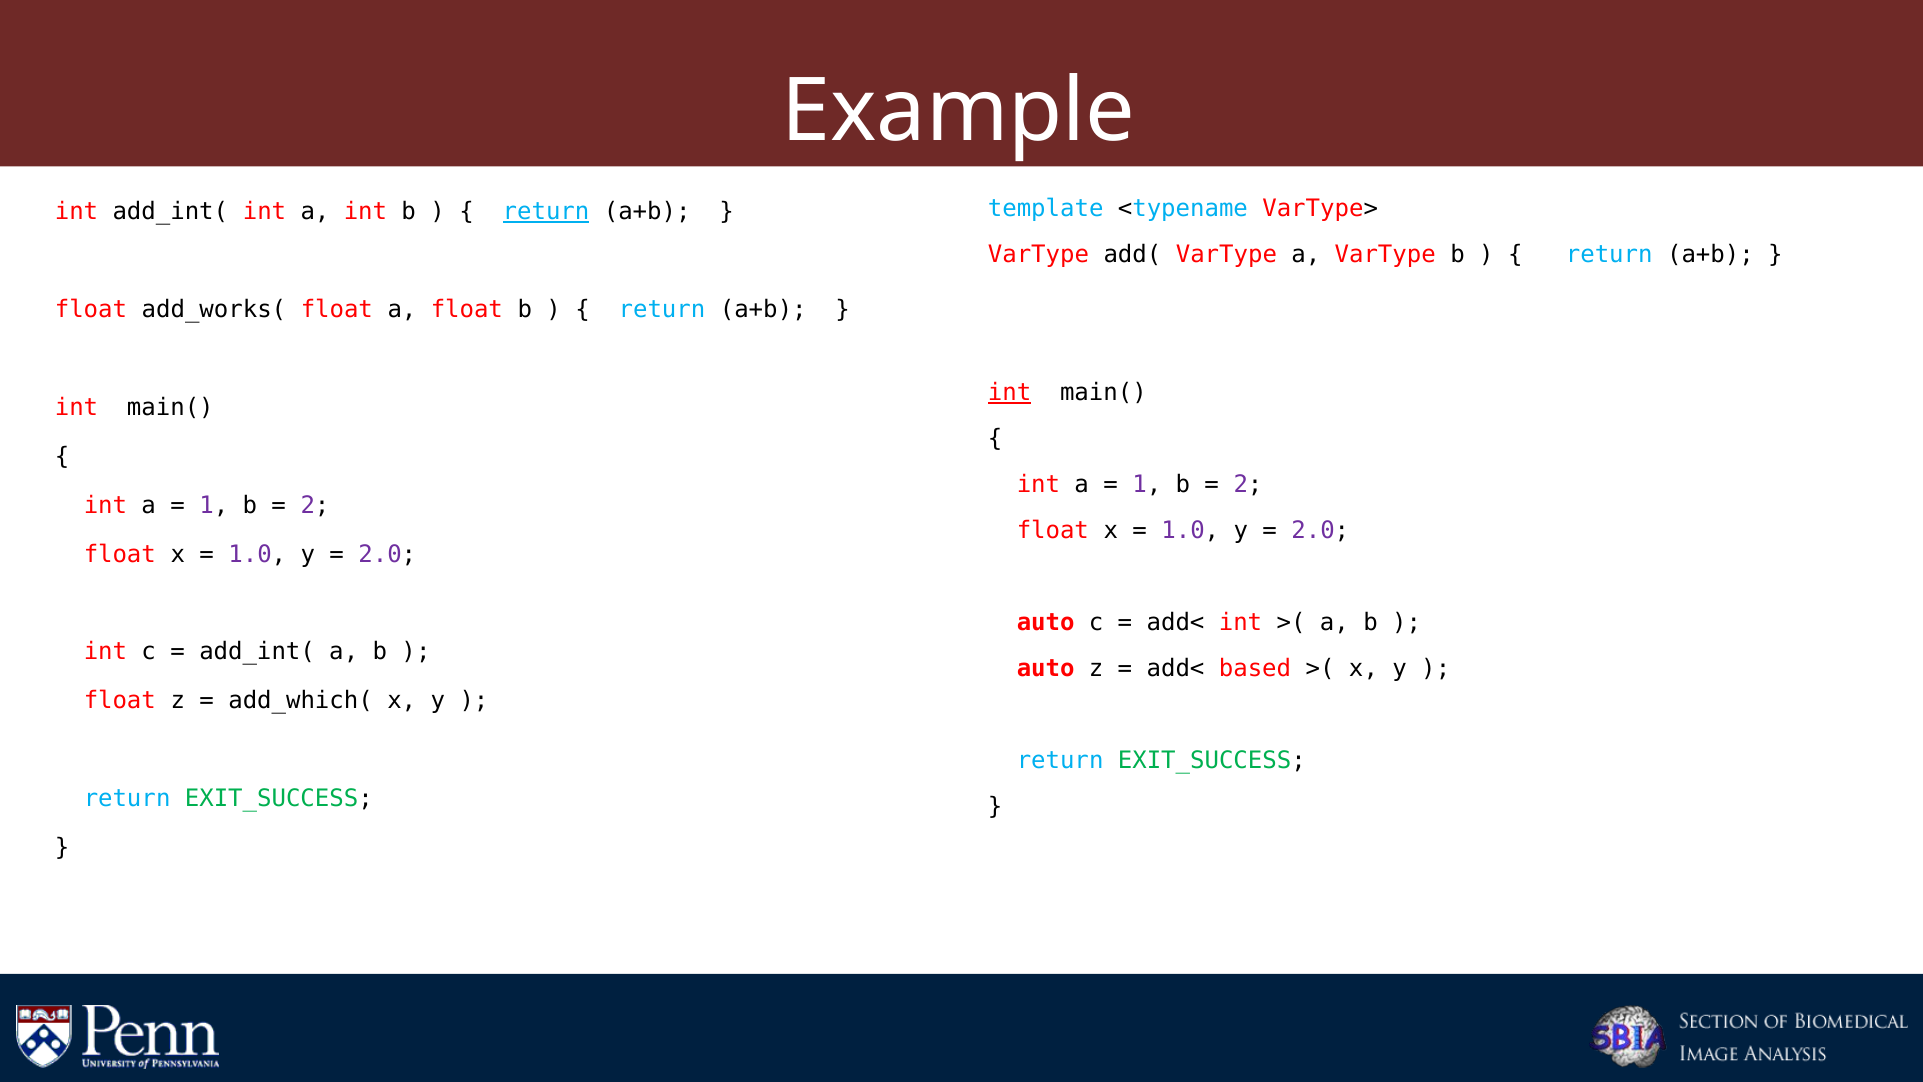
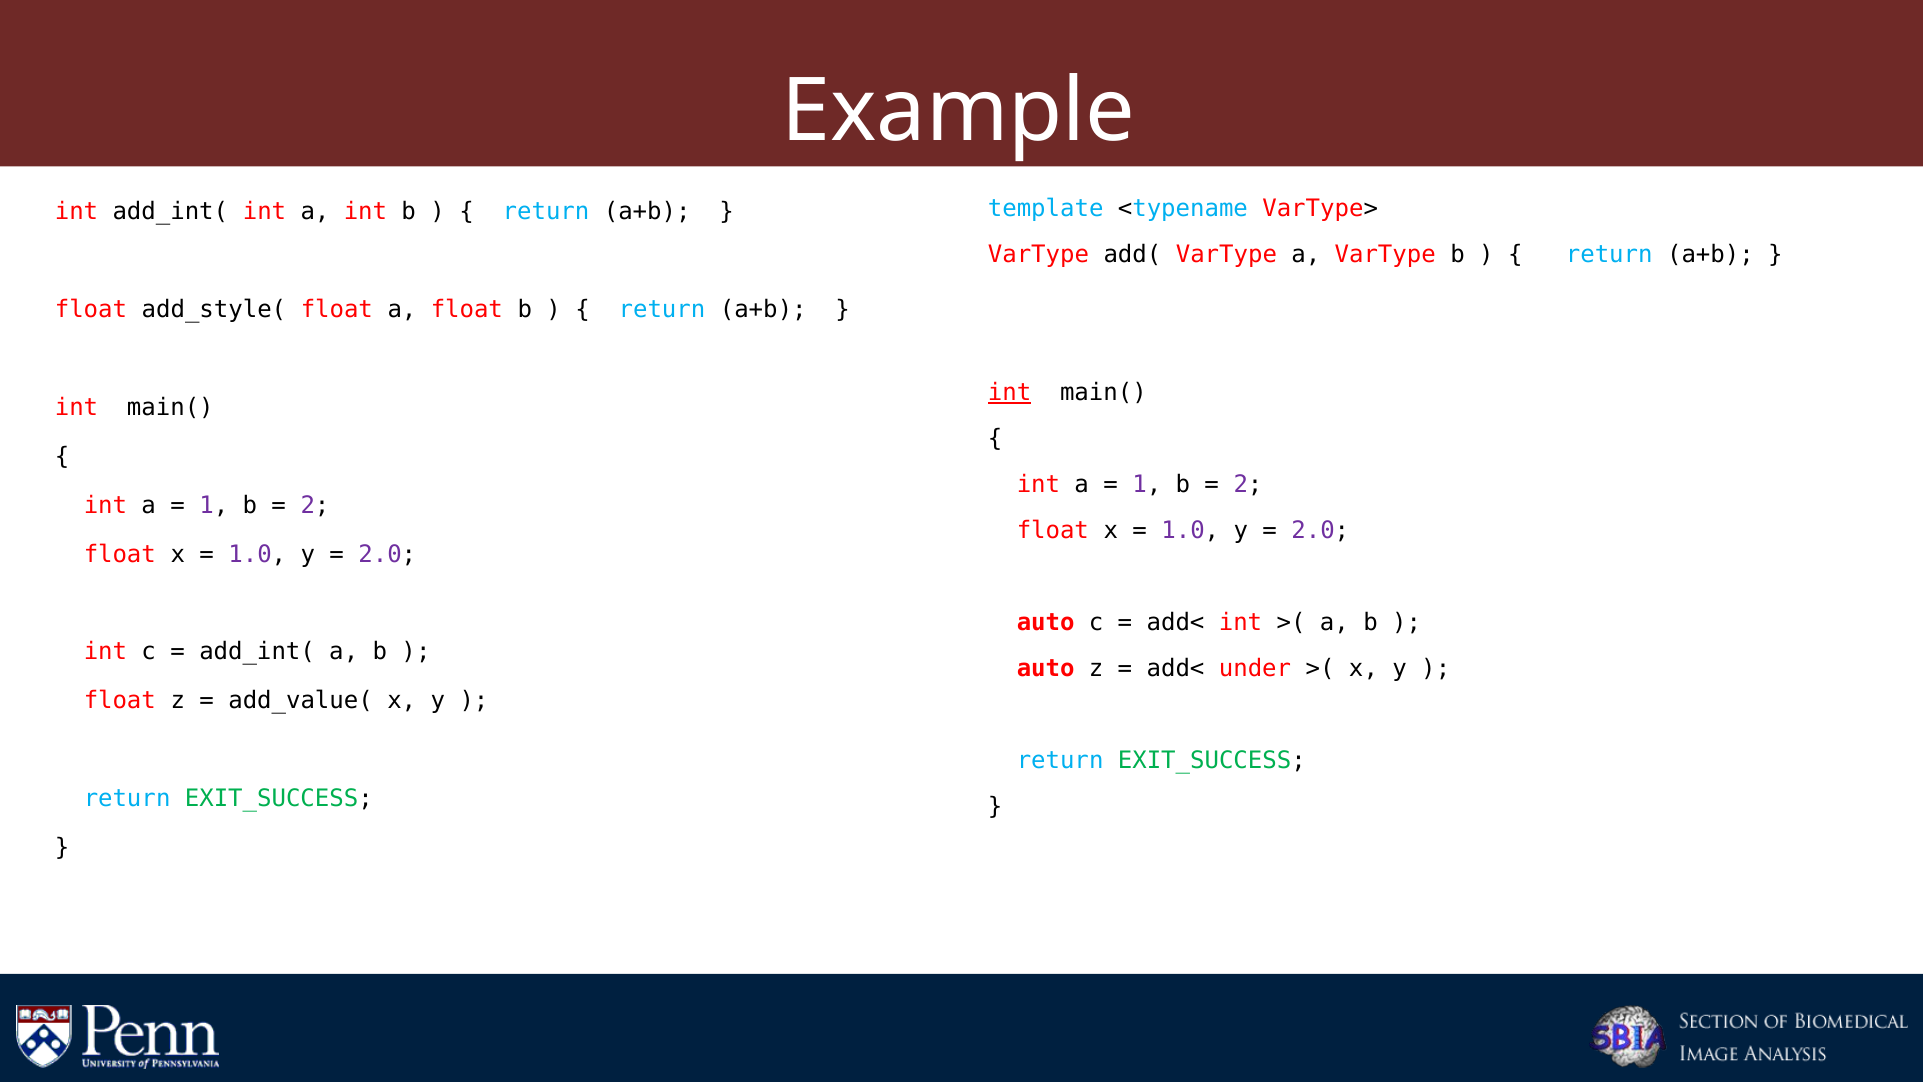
return underline: present -> none (546, 212)
add_works(: add_works( -> add_style( (214, 309)
based: based -> under (1255, 668)
add_which(: add_which( -> add_value( (301, 701)
